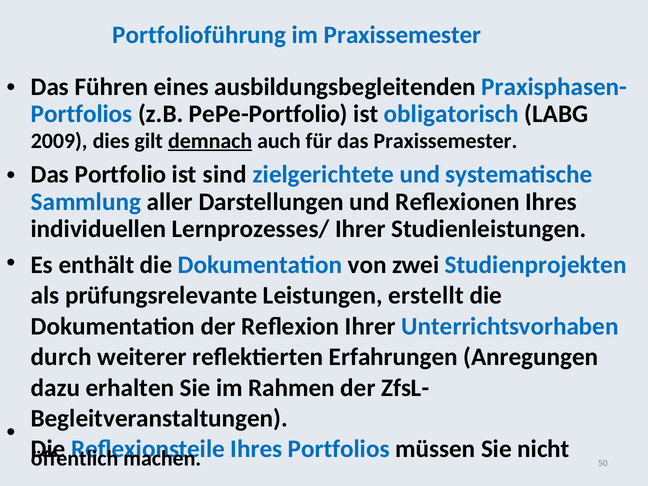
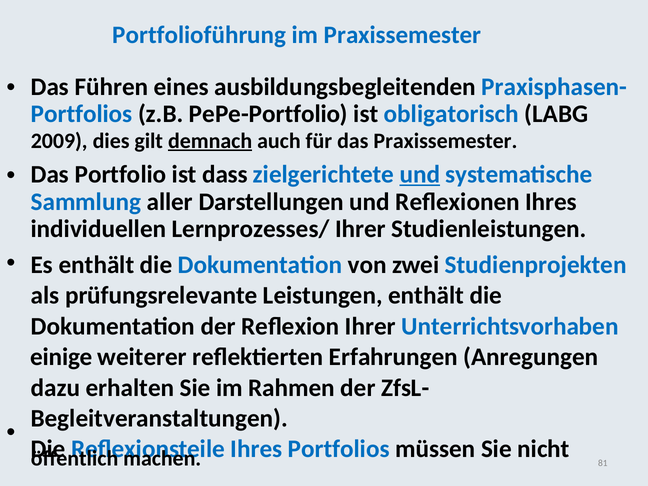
sind: sind -> dass (225, 175)
und underline: none -> present (420, 175)
Leistungen erstellt: erstellt -> enthält (426, 296)
durch: durch -> einige (61, 357)
50: 50 -> 81 (603, 463)
